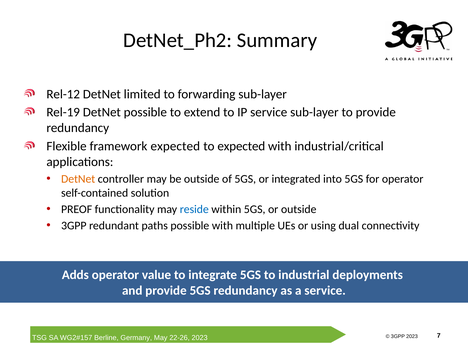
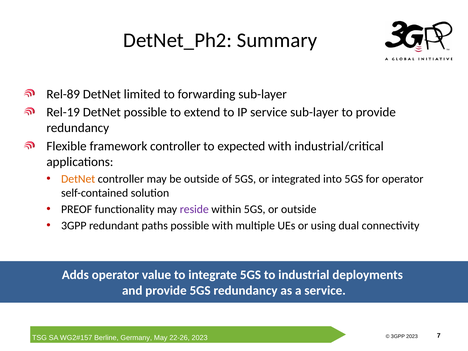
Rel-12: Rel-12 -> Rel-89 (63, 94)
framework expected: expected -> controller (175, 146)
reside colour: blue -> purple (194, 209)
